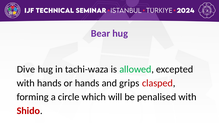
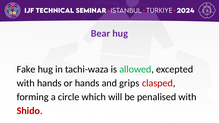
Dive: Dive -> Fake (26, 69)
